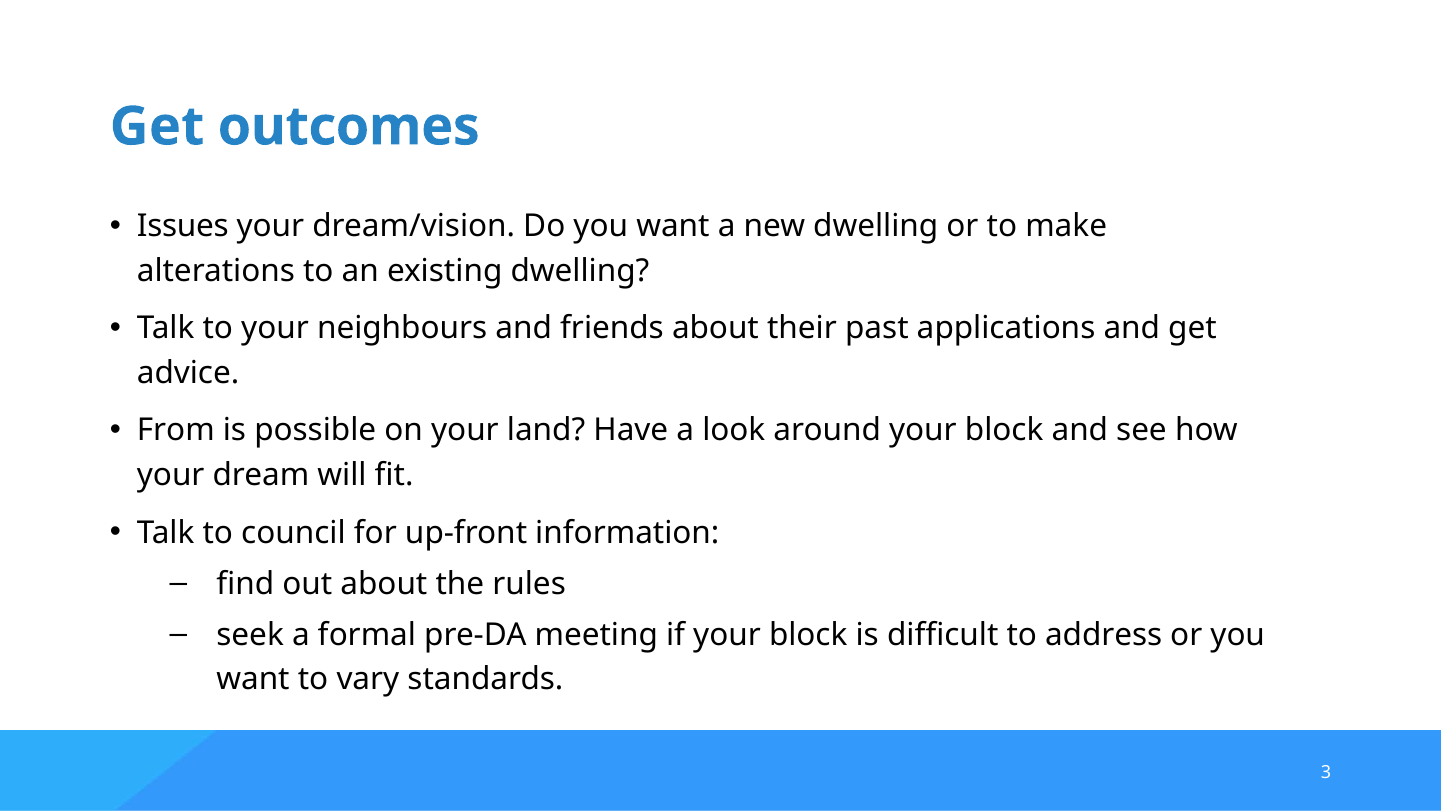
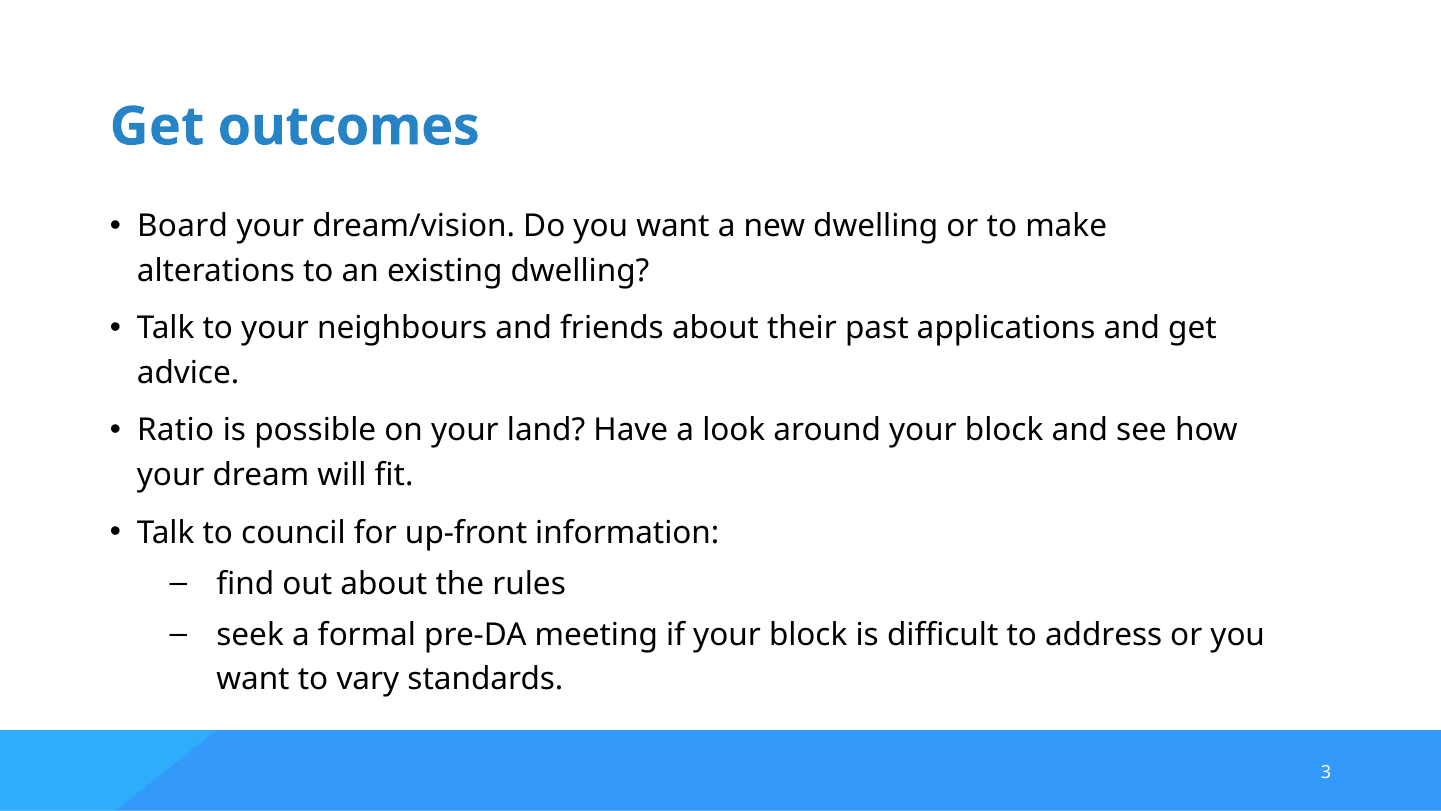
Issues: Issues -> Board (183, 226)
From: From -> Ratio (176, 430)
